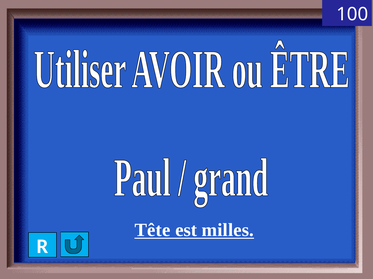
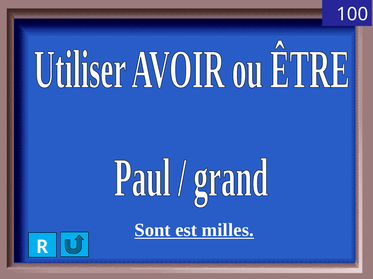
Tête: Tête -> Sont (153, 231)
